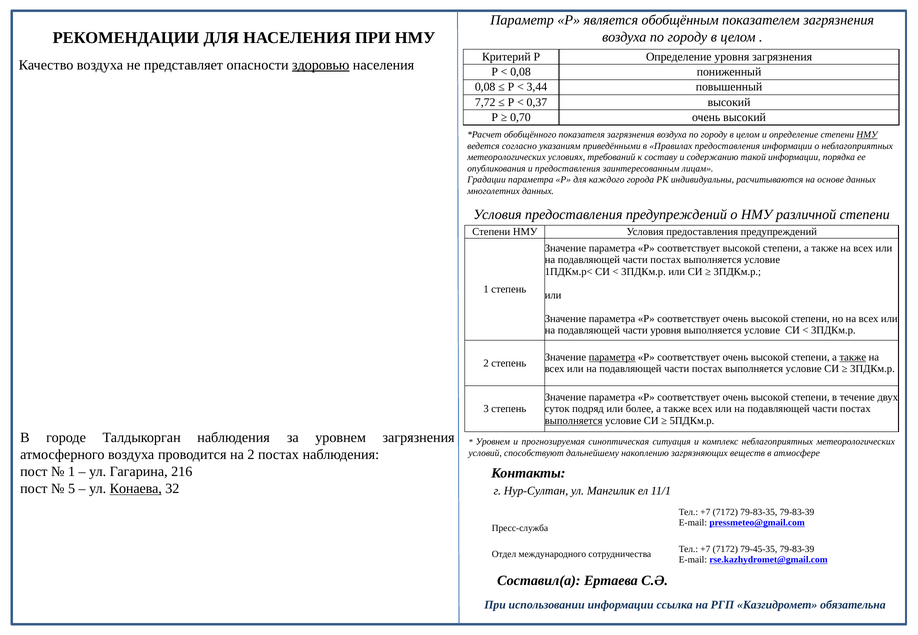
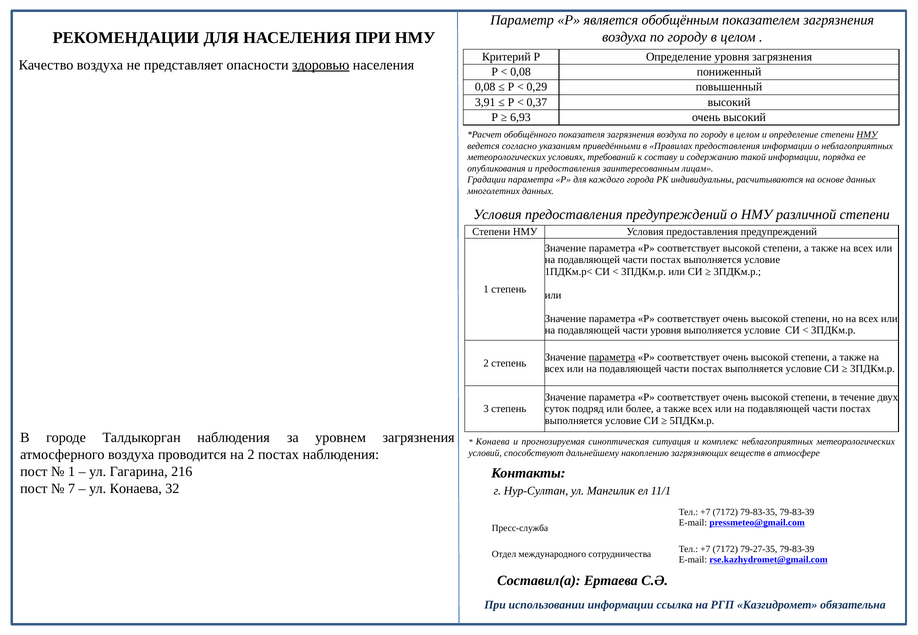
3,44: 3,44 -> 0,29 (537, 87)
7,72: 7,72 -> 3,91 (485, 102)
0,70: 0,70 -> 6,93 (520, 117)
также underline: present -> none (853, 358)
выполняется underline: present -> none (574, 421)
Уровнем: Уровнем -> Конаева (493, 442)
5: 5 -> 7 (72, 489)
Конаева underline: present -> none (136, 489)
79-45-35: 79-45-35 -> 79-27-35 (759, 549)
